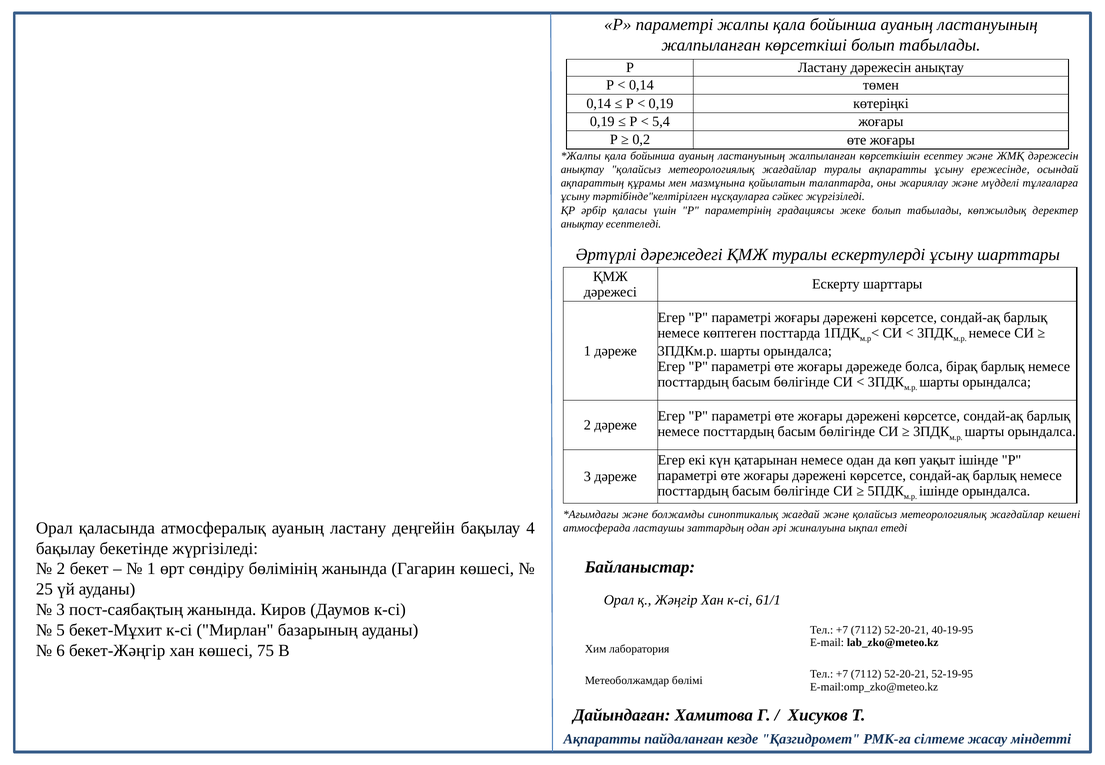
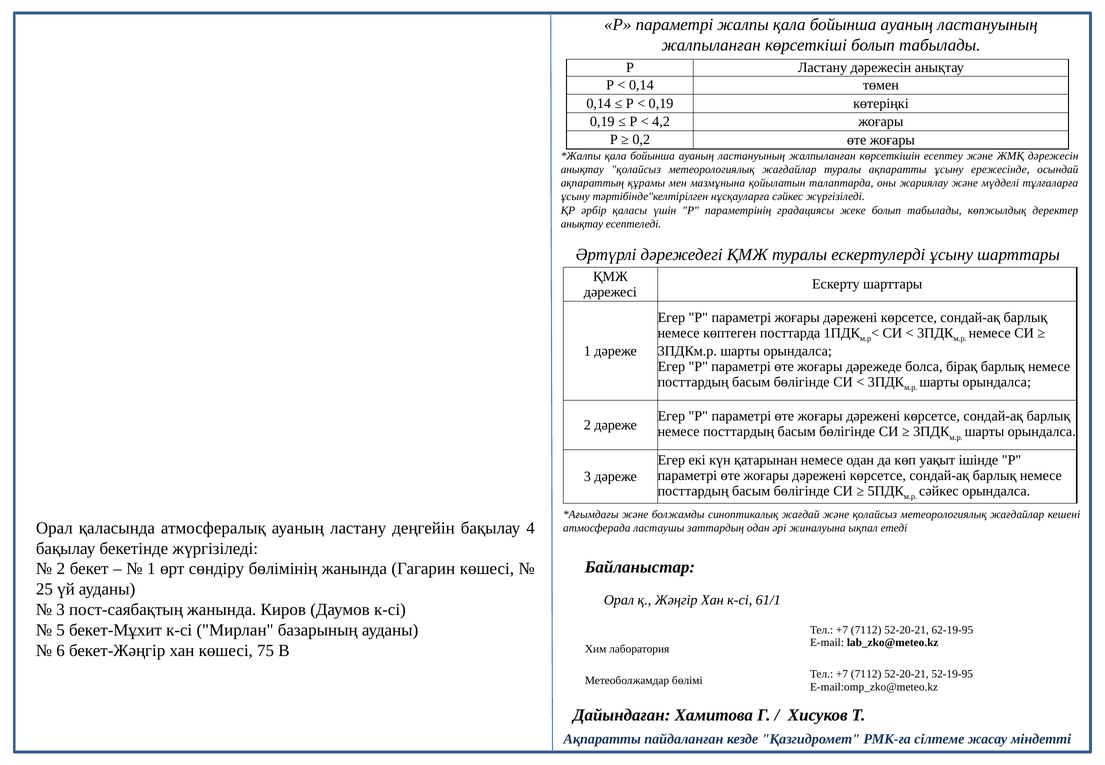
5,4: 5,4 -> 4,2 (661, 122)
ішінде: ішінде -> сәйкес (939, 491)
40-19-95: 40-19-95 -> 62-19-95 (952, 630)
